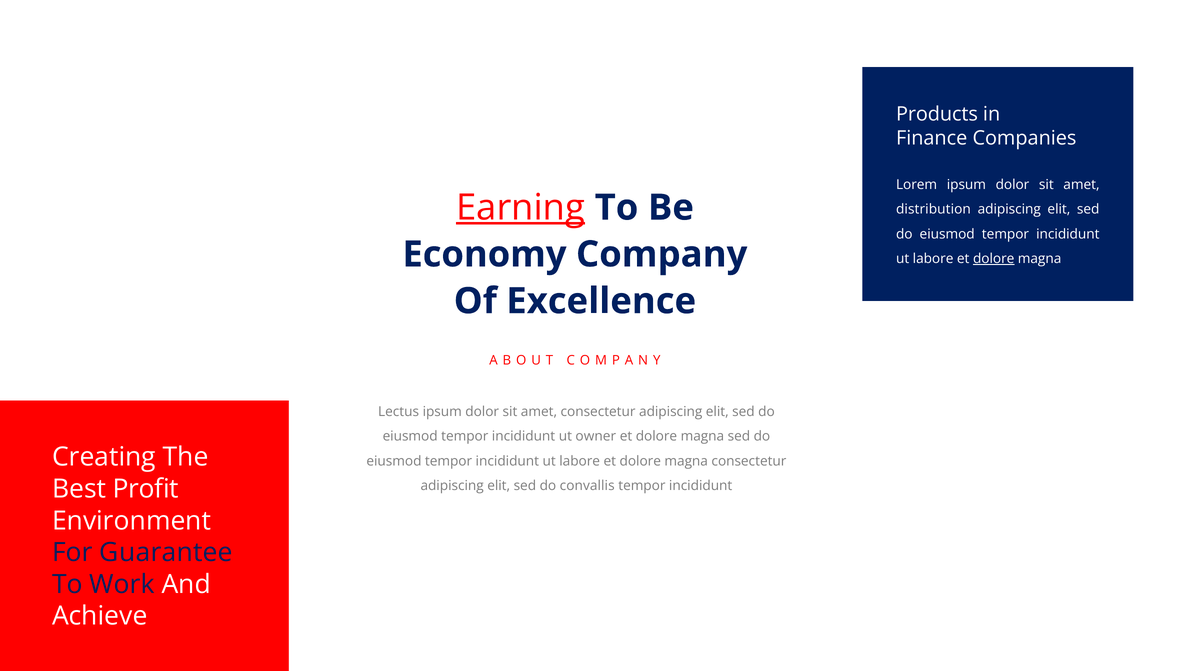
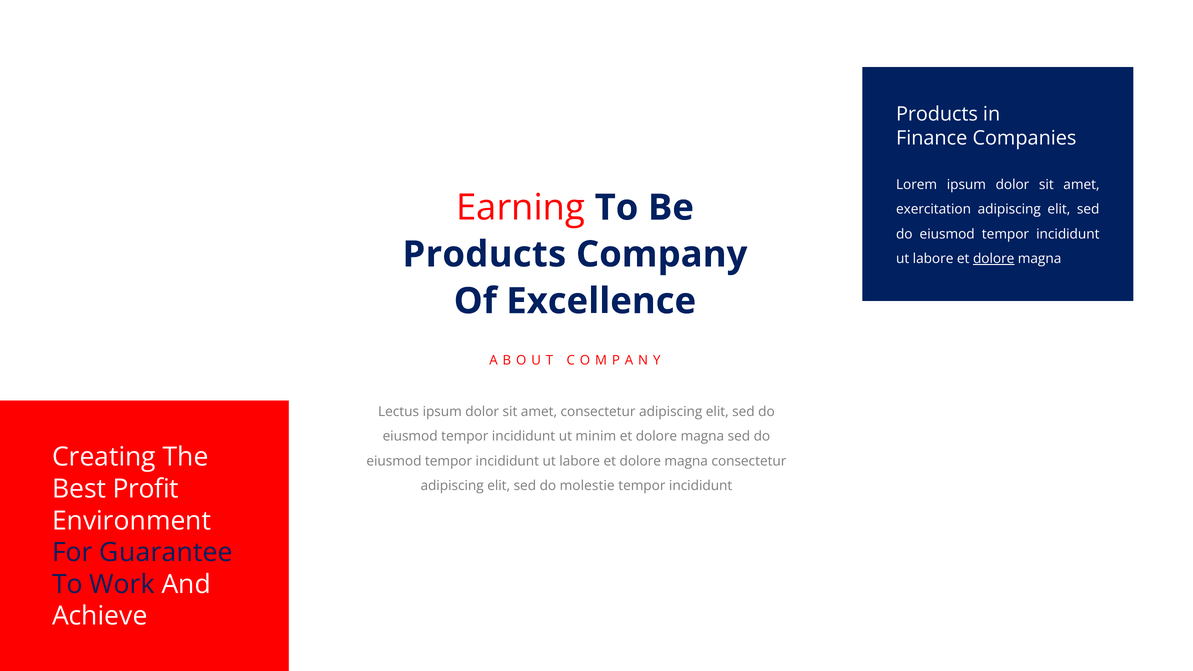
Earning underline: present -> none (521, 208)
distribution: distribution -> exercitation (934, 209)
Economy: Economy -> Products (484, 254)
owner: owner -> minim (596, 437)
convallis: convallis -> molestie (587, 486)
